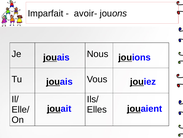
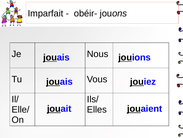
avoir-: avoir- -> obéir- (86, 13)
